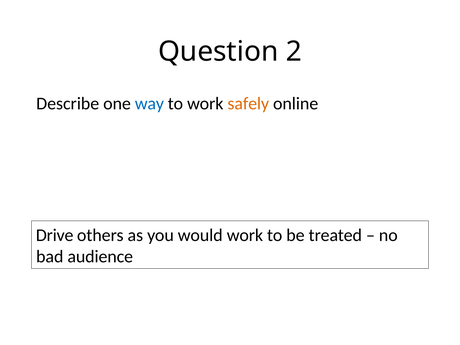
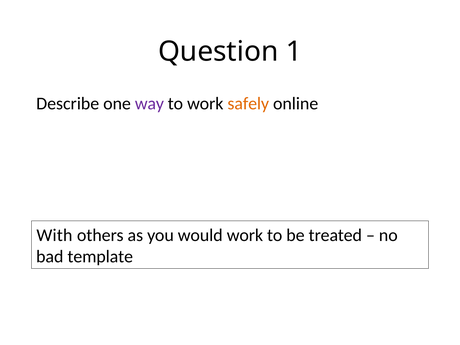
2: 2 -> 1 (294, 52)
way colour: blue -> purple (149, 104)
Drive: Drive -> With (54, 235)
audience: audience -> template (100, 257)
